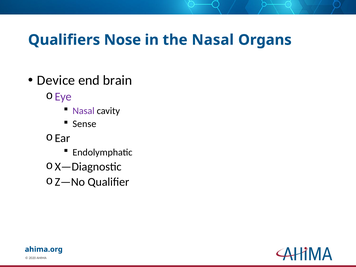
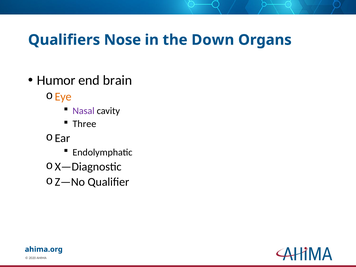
the Nasal: Nasal -> Down (213, 40)
Device: Device -> Humor (56, 80)
Eye colour: purple -> orange (63, 97)
Sense: Sense -> Three (84, 124)
